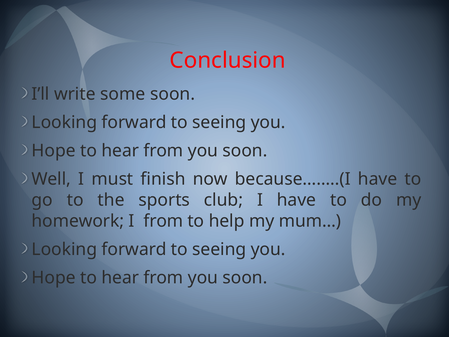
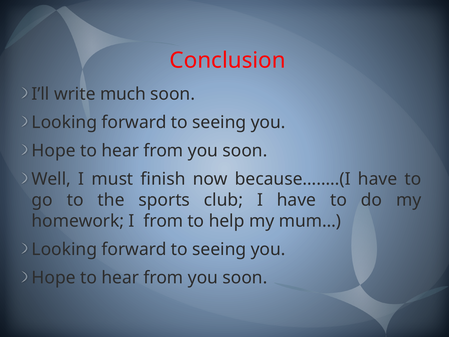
some: some -> much (123, 94)
